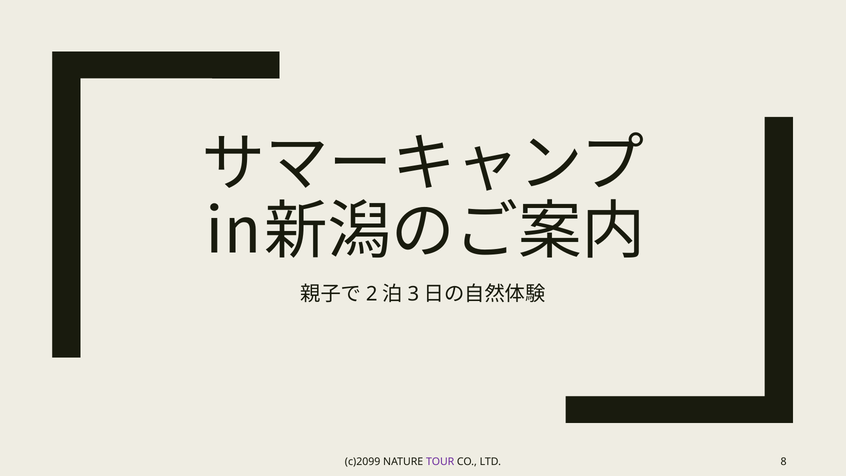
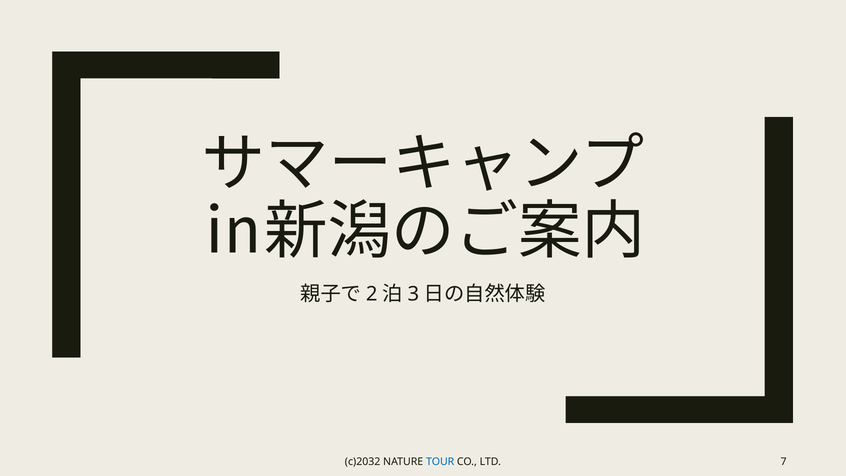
c)2099: c)2099 -> c)2032 (363, 462)
TOUR colour: purple -> blue (440, 462)
8: 8 -> 7 (784, 462)
